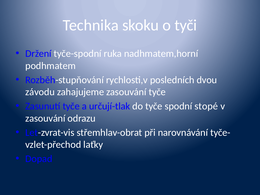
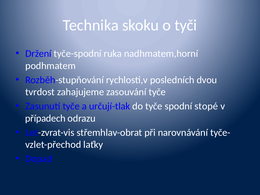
závodu: závodu -> tvrdost (40, 92)
zasouvání: zasouvání -> případech (45, 118)
